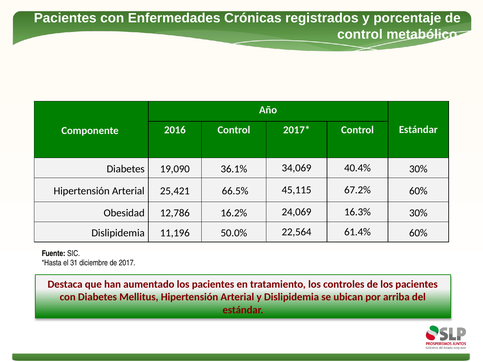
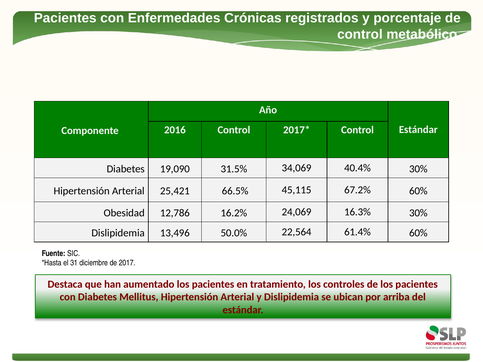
36.1%: 36.1% -> 31.5% (234, 169)
11,196: 11,196 -> 13,496 (175, 233)
